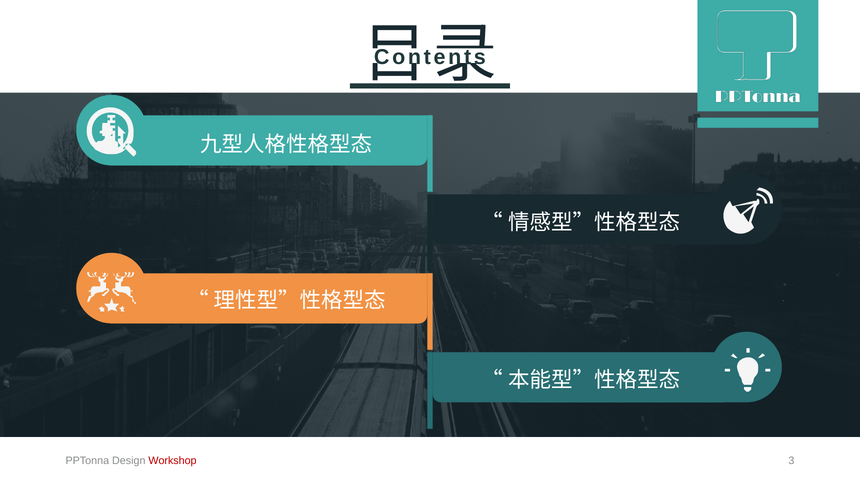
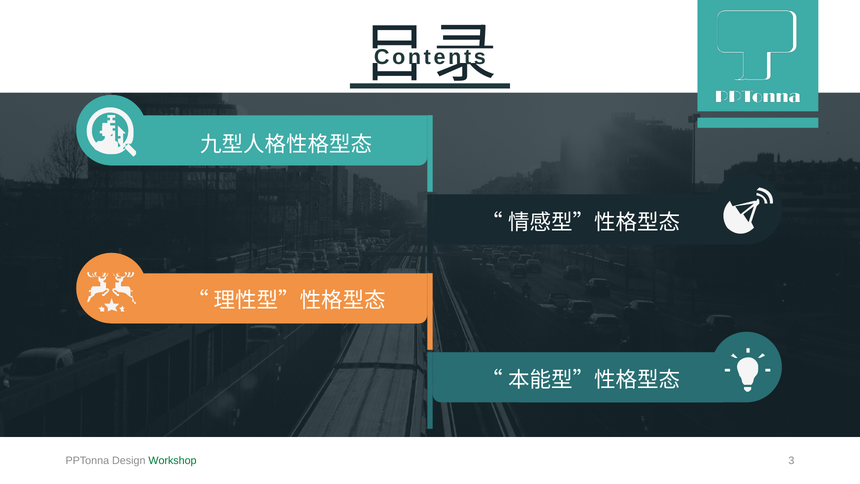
Workshop colour: red -> green (172, 460)
